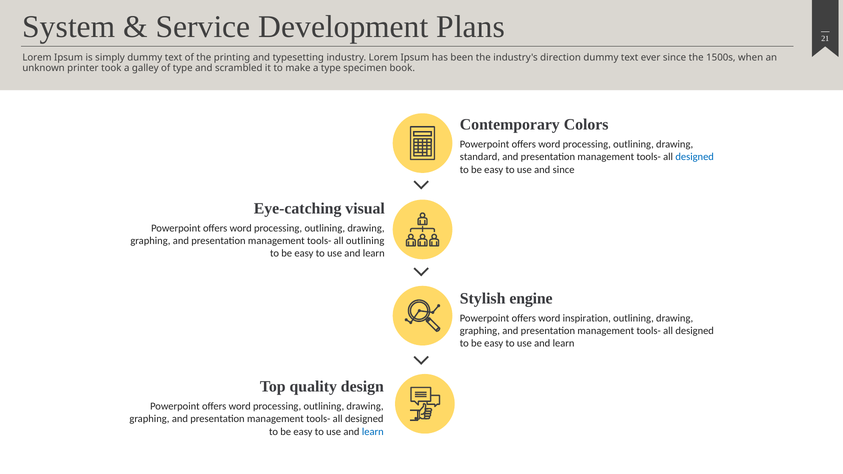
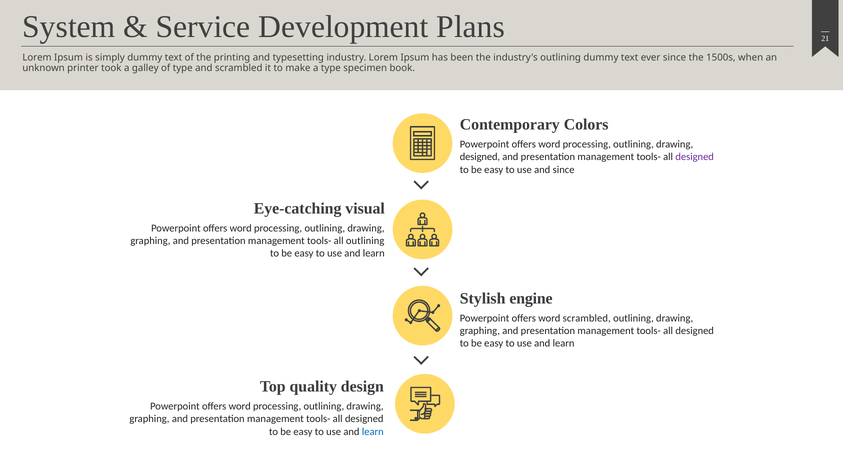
industry's direction: direction -> outlining (561, 58)
standard: standard -> designed (480, 157)
designed colour: blue -> purple (695, 157)
word inspiration: inspiration -> scrambled (587, 318)
